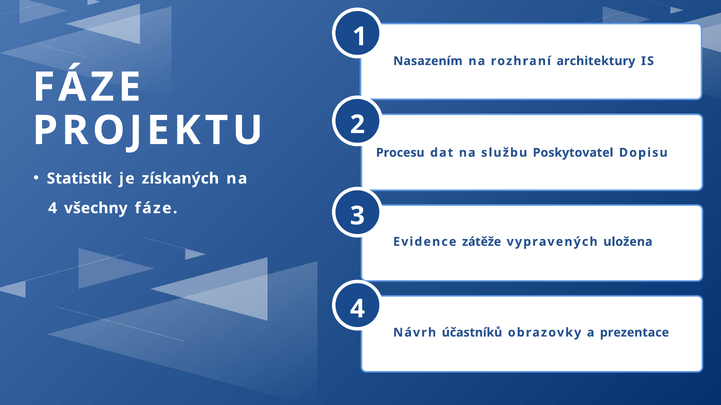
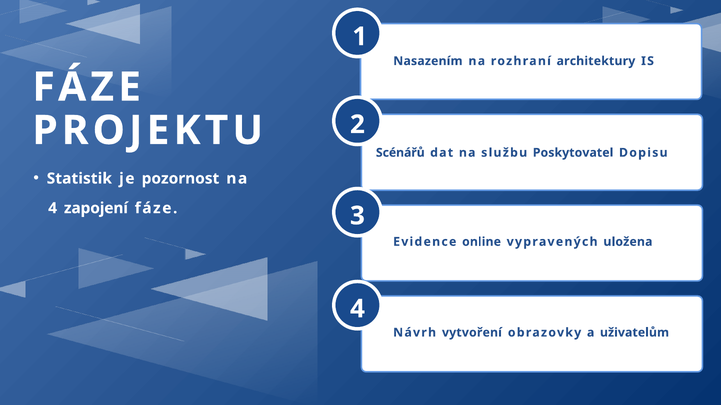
Procesu: Procesu -> Scénářů (400, 153)
získaných: získaných -> pozornost (180, 179)
všechny: všechny -> zapojení (96, 208)
zátěže: zátěže -> online (482, 242)
účastníků: účastníků -> vytvoření (472, 333)
prezentace: prezentace -> uživatelům (635, 333)
